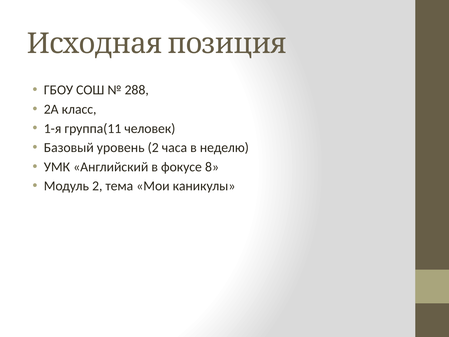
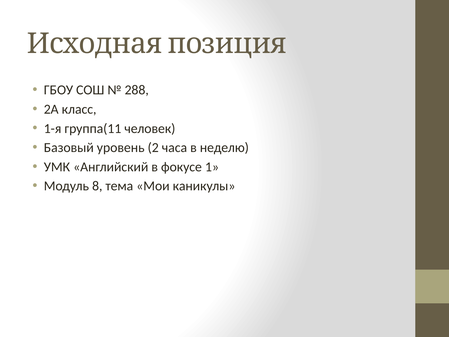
8: 8 -> 1 (212, 167)
Модуль 2: 2 -> 8 (97, 186)
